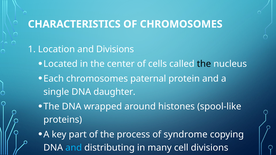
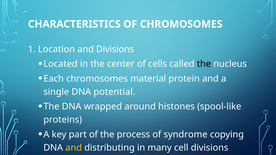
paternal: paternal -> material (148, 79)
daughter: daughter -> potential (114, 92)
and colour: light blue -> yellow (74, 148)
